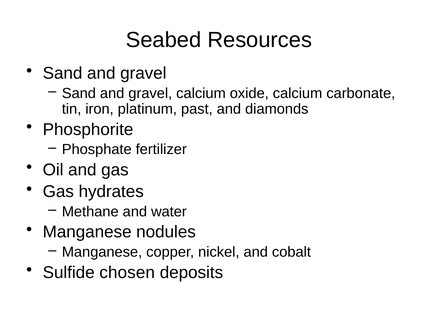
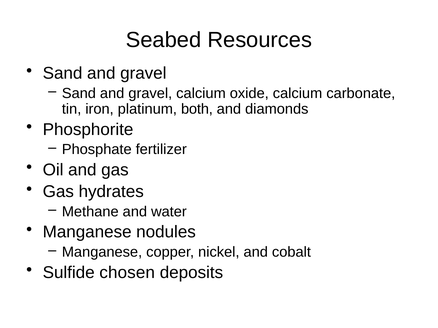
past: past -> both (197, 109)
